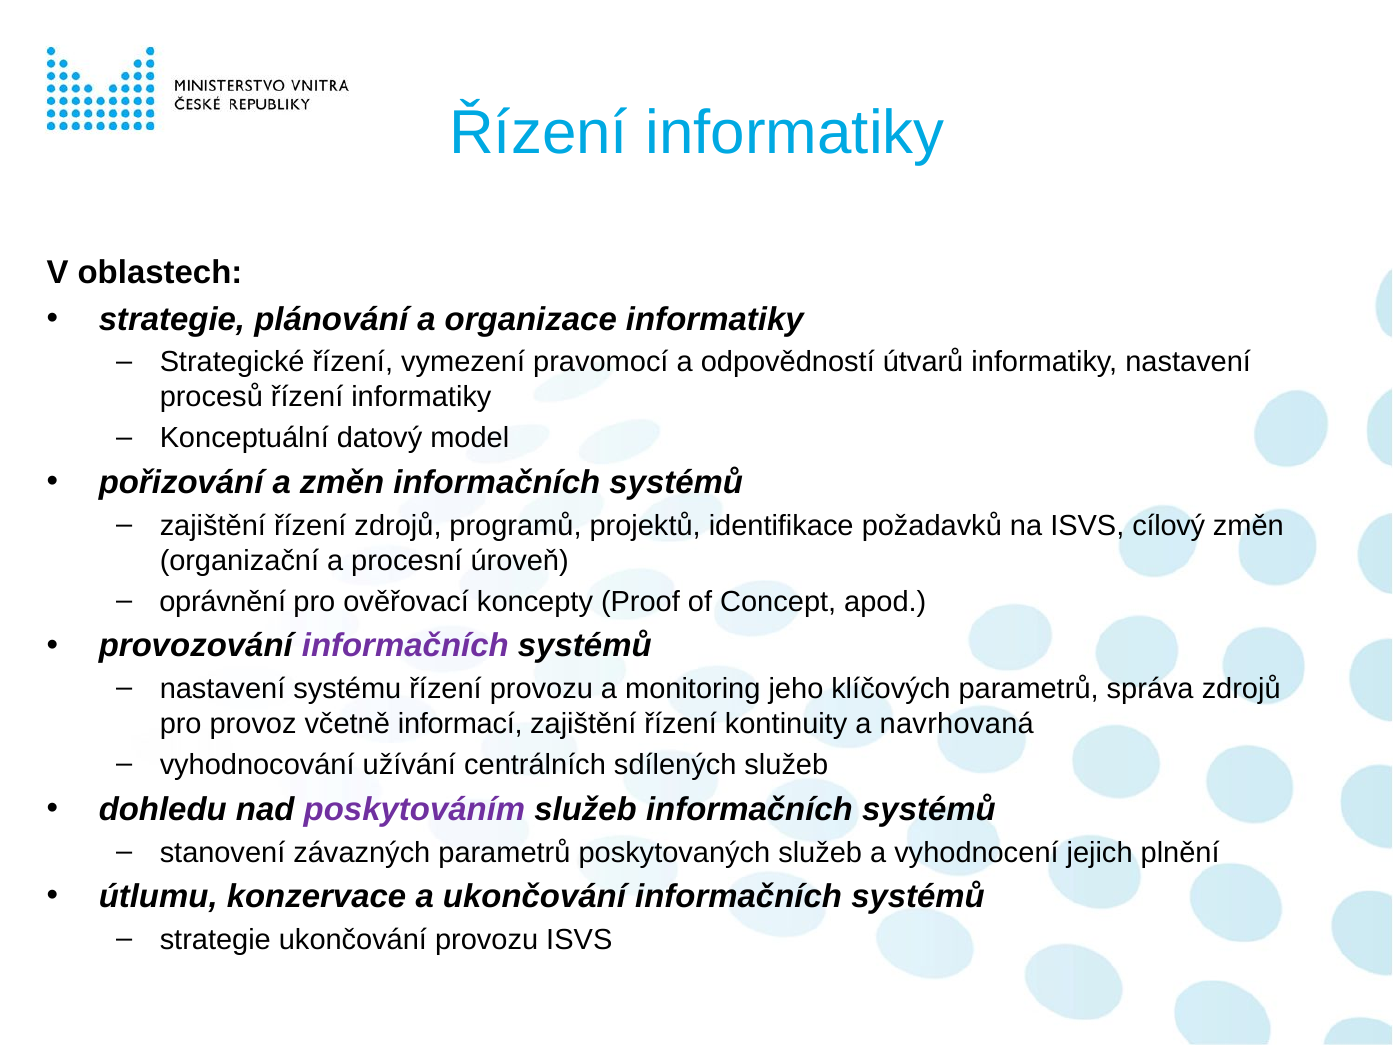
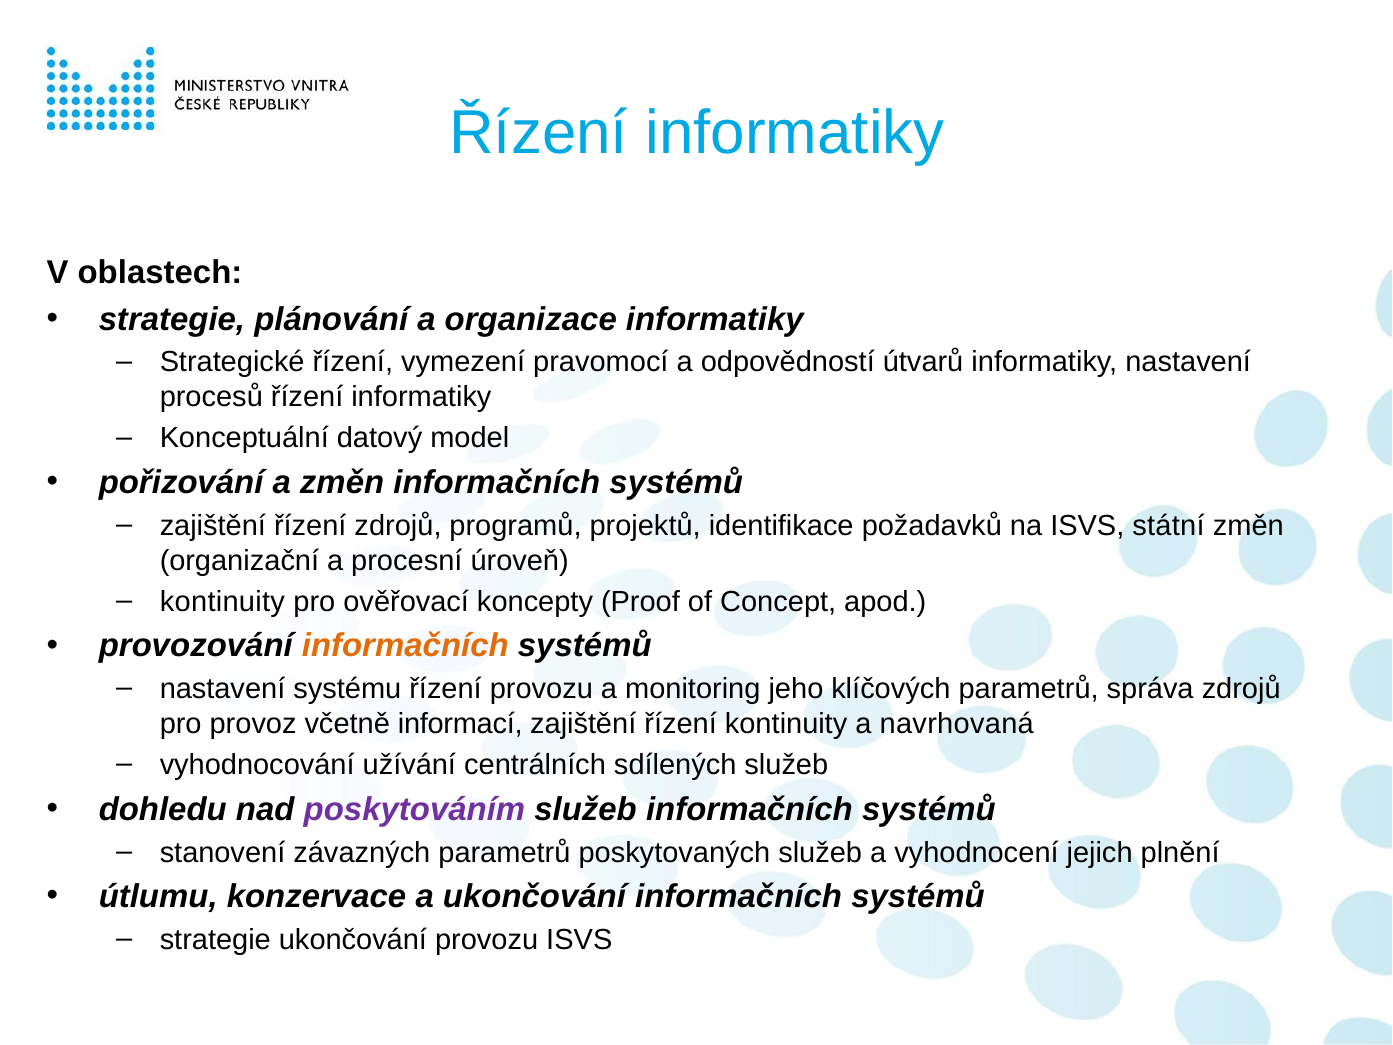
cílový: cílový -> státní (1168, 526)
oprávnění: oprávnění -> kontinuity (222, 601)
informačních colour: purple -> orange (405, 646)
